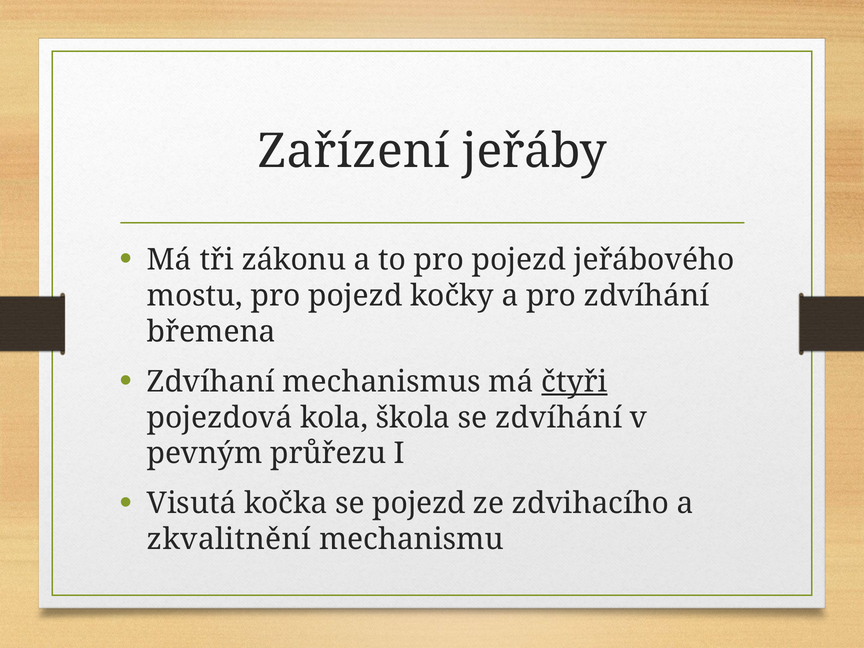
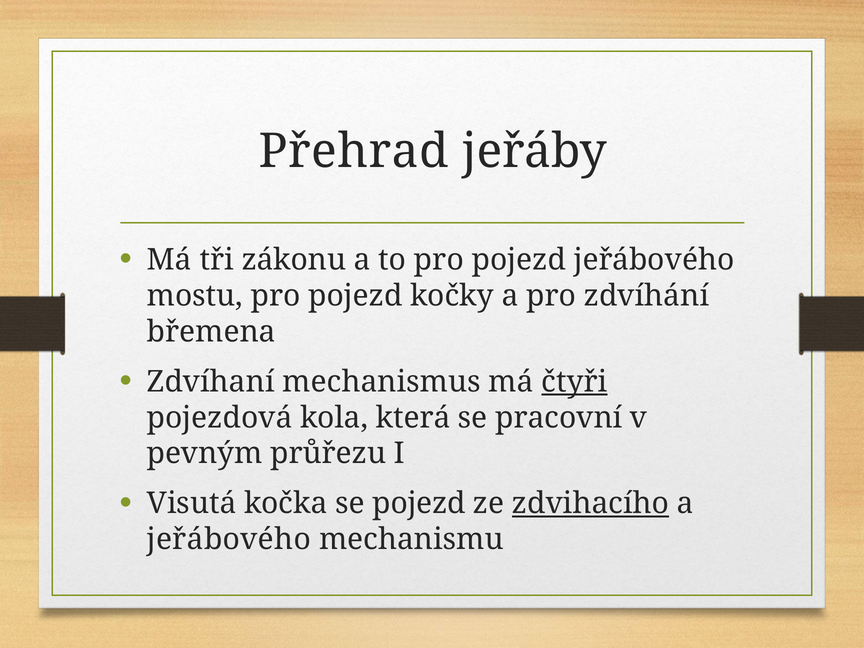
Zařízení: Zařízení -> Přehrad (354, 151)
škola: škola -> která (413, 418)
se zdvíhání: zdvíhání -> pracovní (559, 418)
zdvihacího underline: none -> present (590, 504)
zkvalitnění: zkvalitnění -> jeřábového (229, 540)
